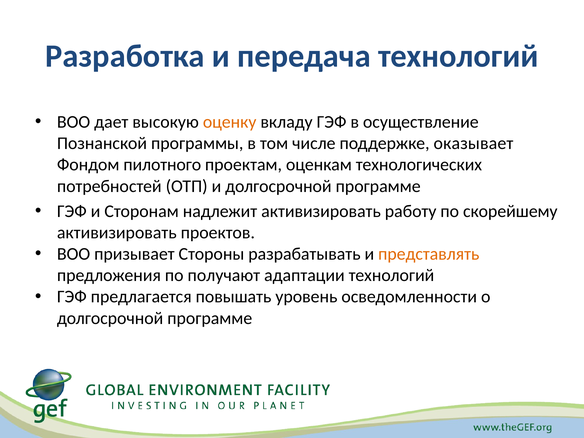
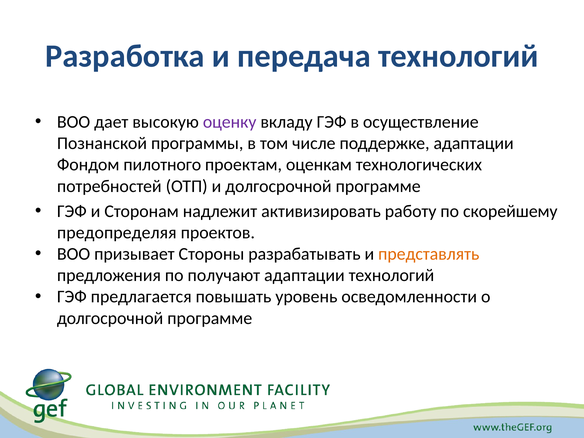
оценку colour: orange -> purple (230, 122)
поддержке оказывает: оказывает -> адаптации (474, 143)
активизировать: активизировать -> предопределяя (117, 233)
